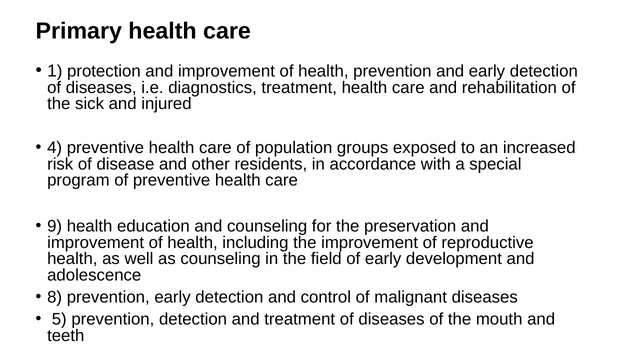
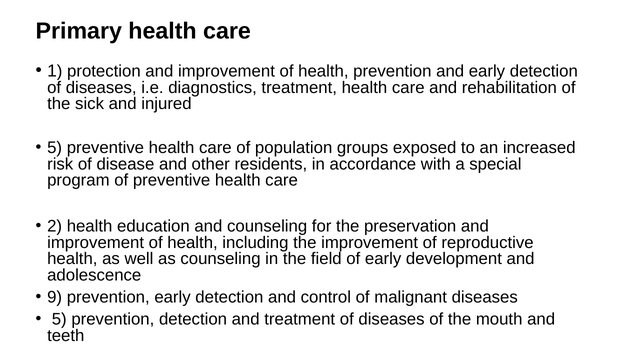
4: 4 -> 5 (55, 148)
9: 9 -> 2 (55, 227)
8: 8 -> 9 (55, 297)
